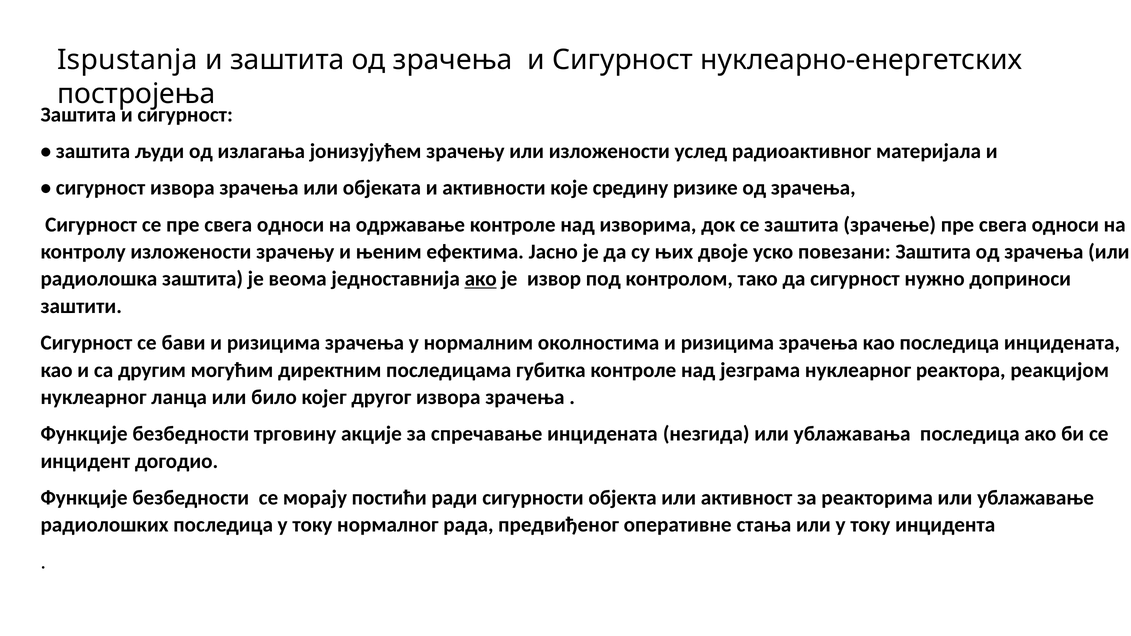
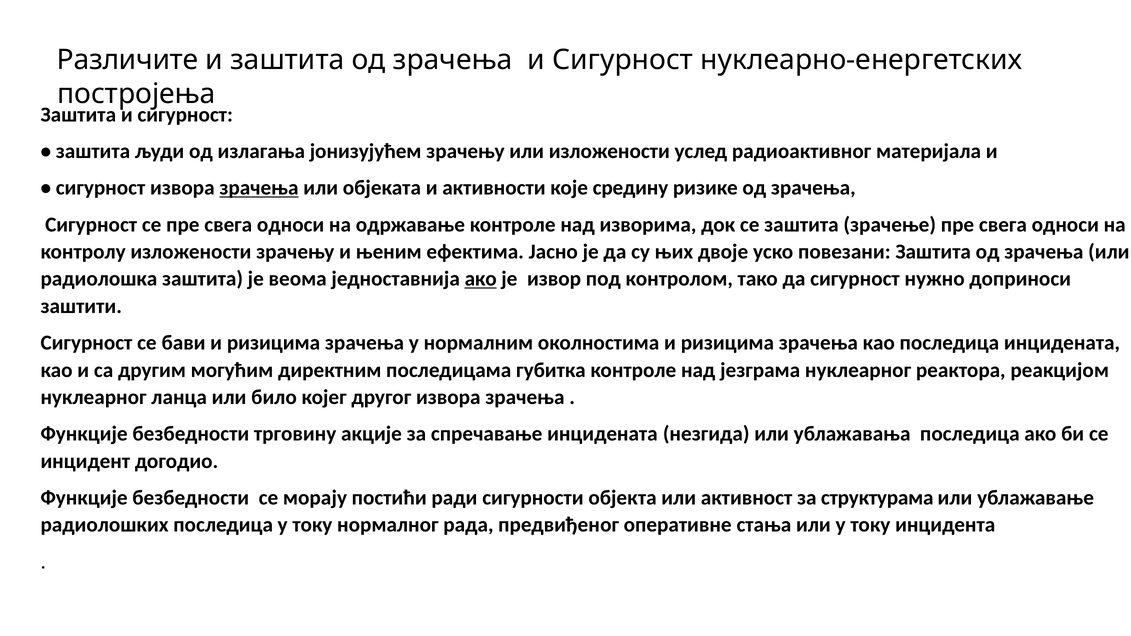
Ispustanja: Ispustanja -> Различите (128, 60)
зрачења underline: none -> present (259, 188)
реакторима: реакторима -> структурама (877, 498)
